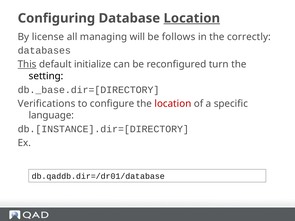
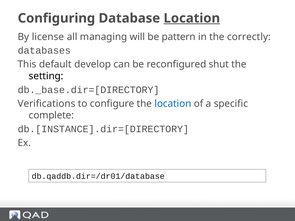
follows: follows -> pattern (179, 37)
This underline: present -> none (27, 64)
initialize: initialize -> develop (93, 64)
turn: turn -> shut (219, 64)
location colour: red -> blue (173, 104)
language: language -> complete (51, 115)
